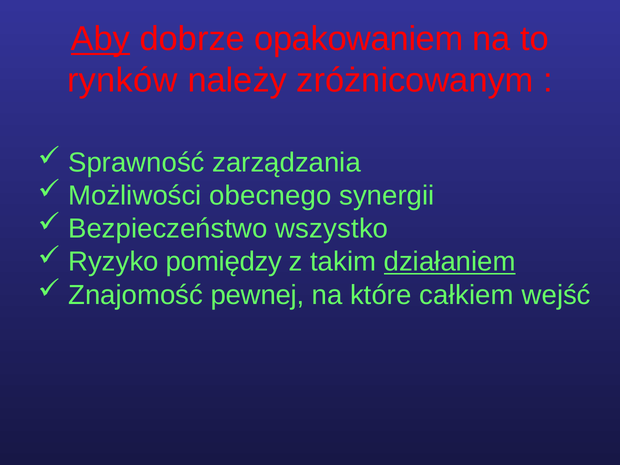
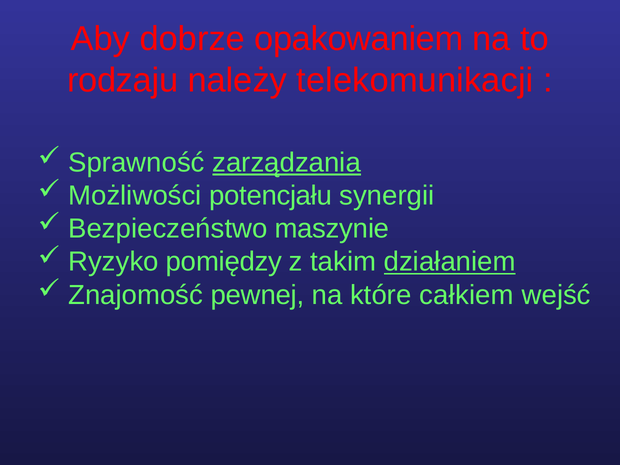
Aby underline: present -> none (101, 39)
rynków: rynków -> rodzaju (123, 80)
zróżnicowanym: zróżnicowanym -> telekomunikacji (415, 80)
zarządzania underline: none -> present (287, 163)
obecnego: obecnego -> potencjału (271, 196)
wszystko: wszystko -> maszynie (332, 229)
